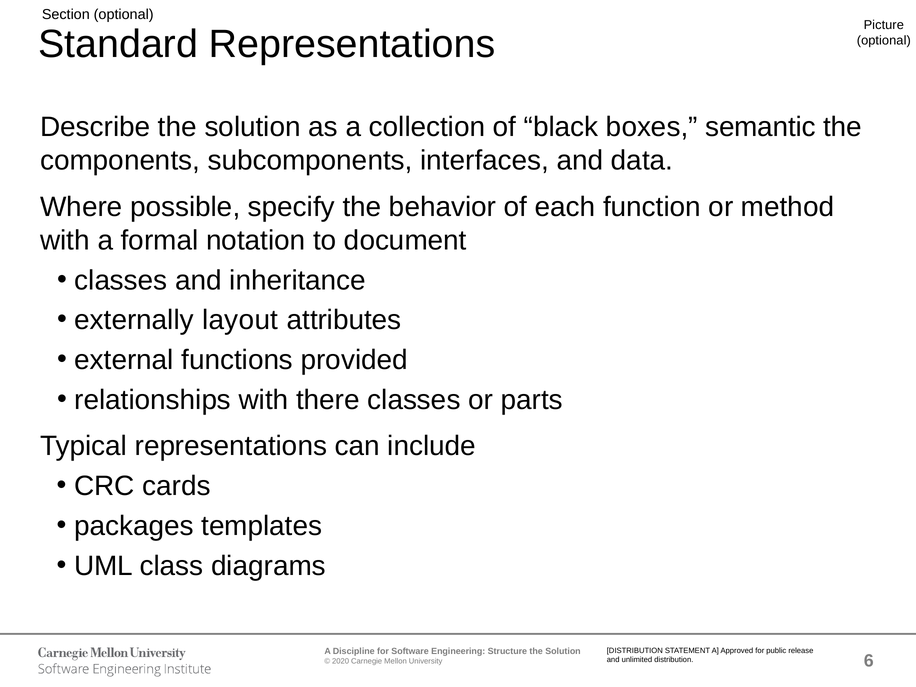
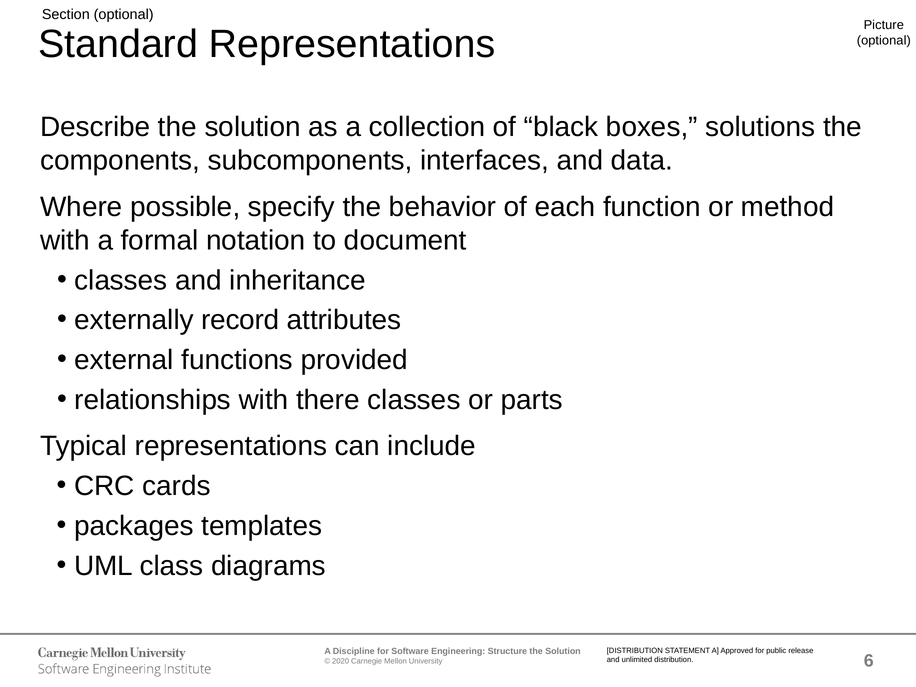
semantic: semantic -> solutions (760, 127)
layout: layout -> record (240, 320)
